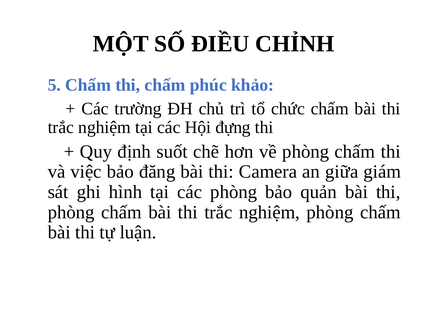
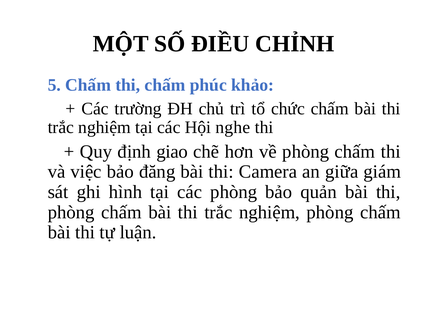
đựng: đựng -> nghe (233, 127)
suốt: suốt -> giao (172, 151)
